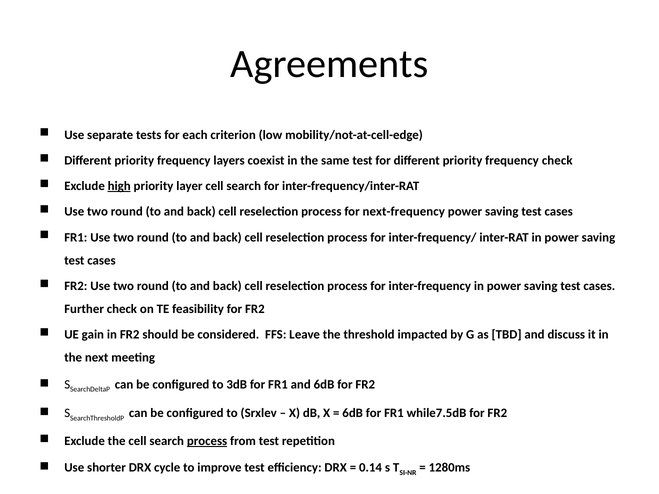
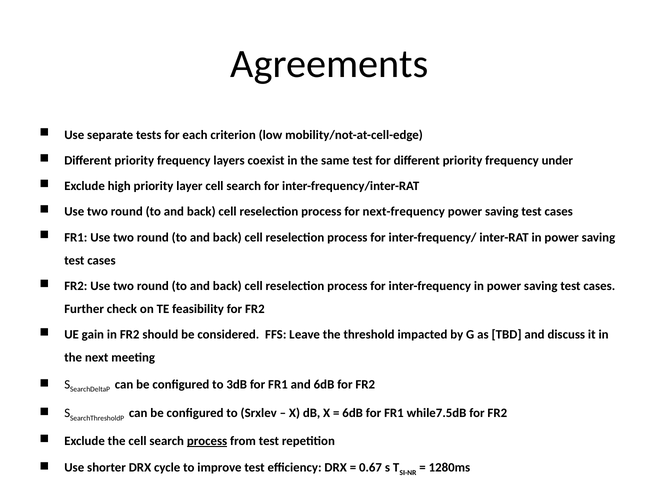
frequency check: check -> under (557, 161)
high underline: present -> none (119, 186)
0.14: 0.14 -> 0.67 (371, 468)
